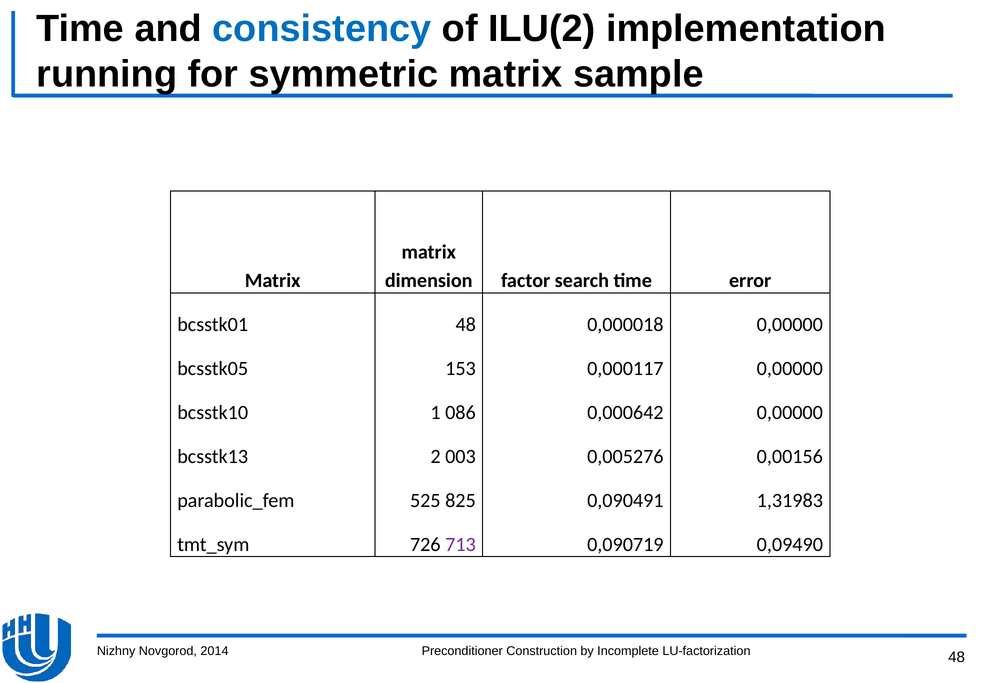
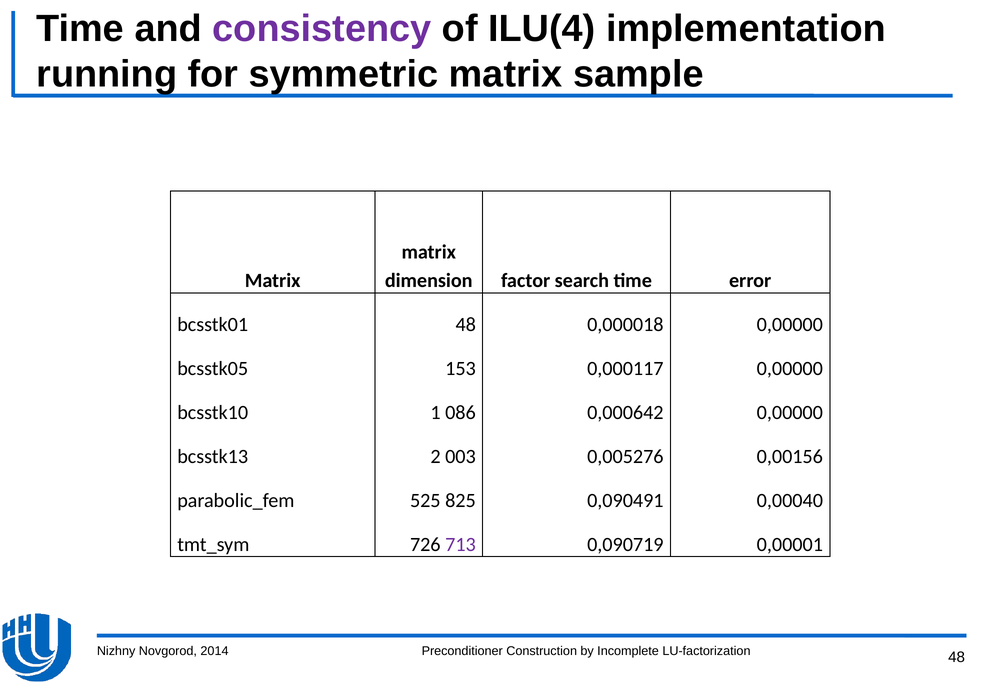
consistency colour: blue -> purple (322, 29)
ILU(2: ILU(2 -> ILU(4 (542, 29)
1,31983: 1,31983 -> 0,00040 (790, 500)
0,09490: 0,09490 -> 0,00001 (790, 544)
